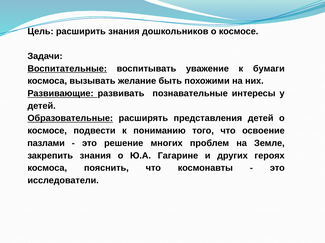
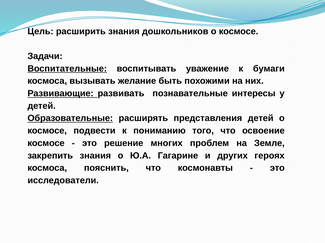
пазлами: пазлами -> космосе (46, 144)
